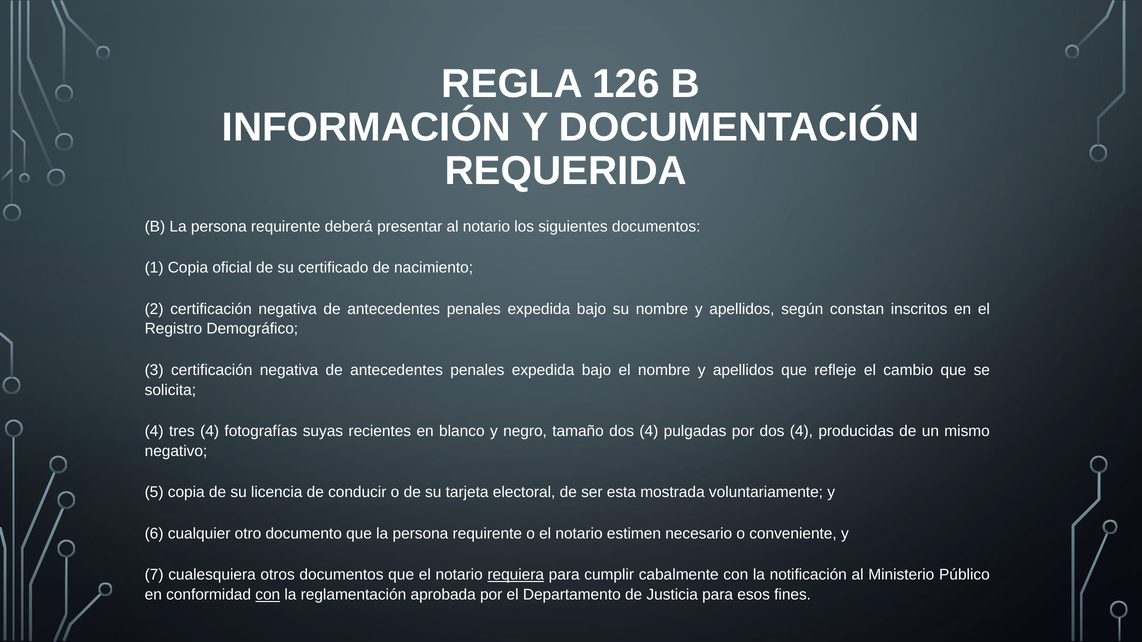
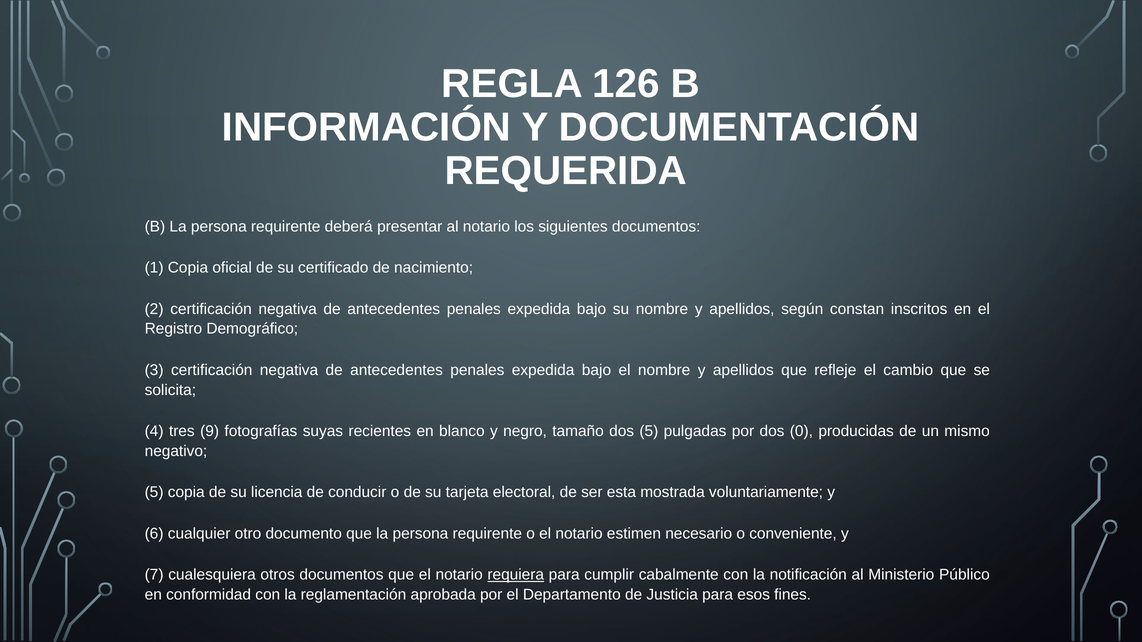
tres 4: 4 -> 9 (210, 431)
tamaño dos 4: 4 -> 5 (649, 431)
por dos 4: 4 -> 0 (801, 431)
con underline: present -> none (268, 595)
